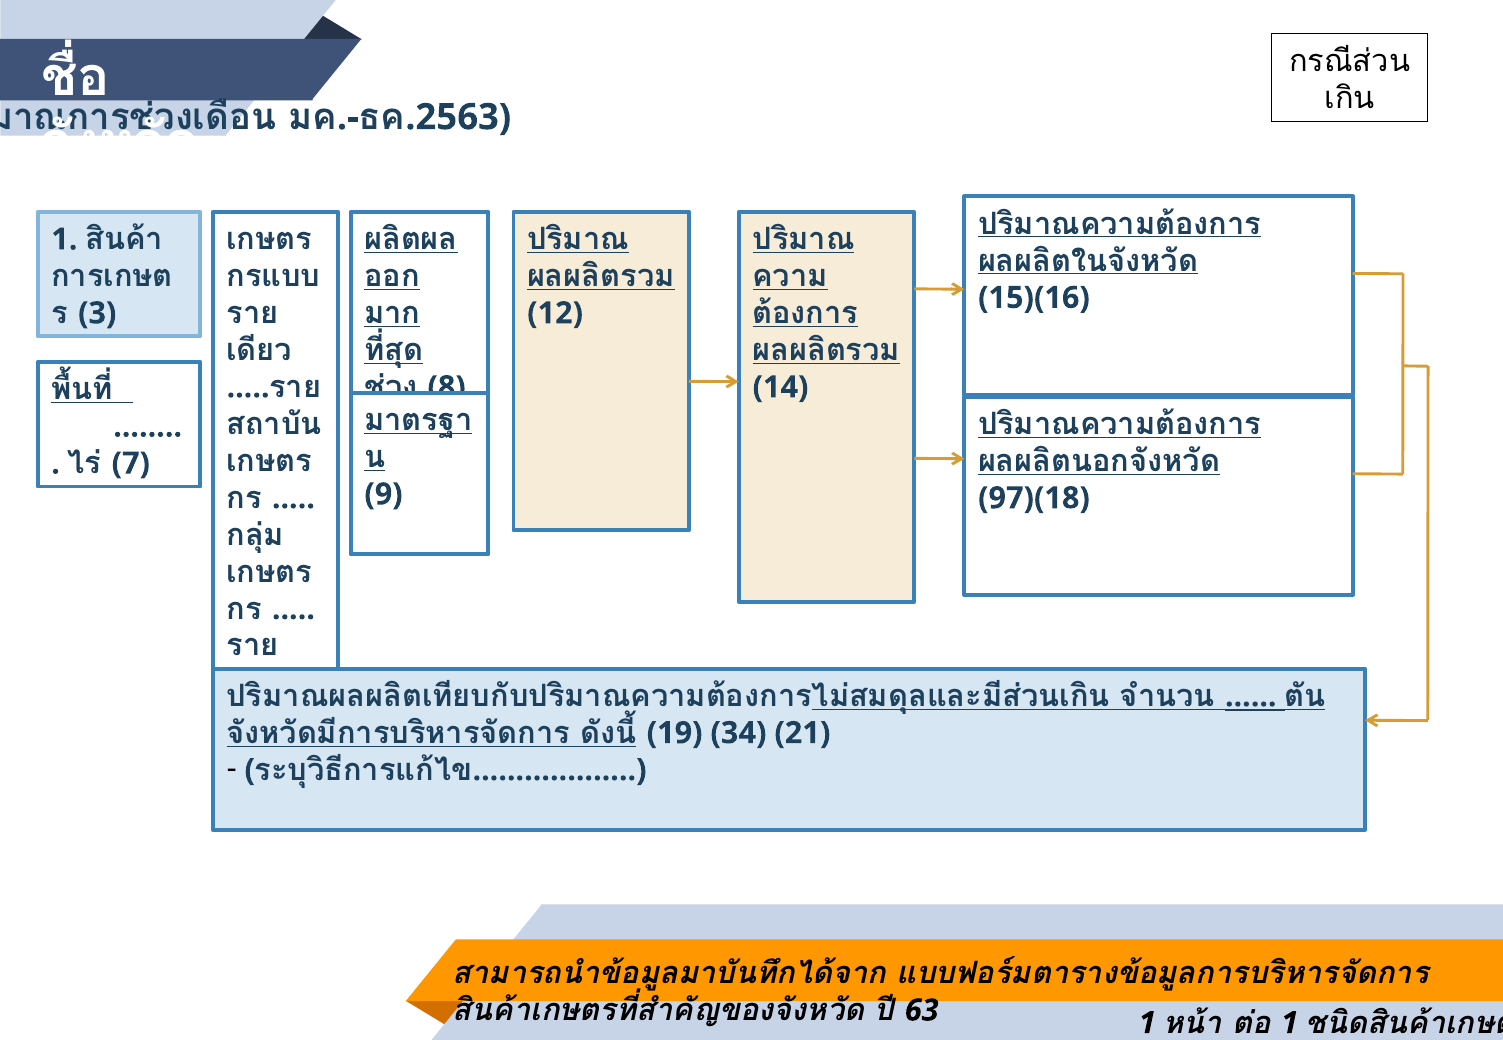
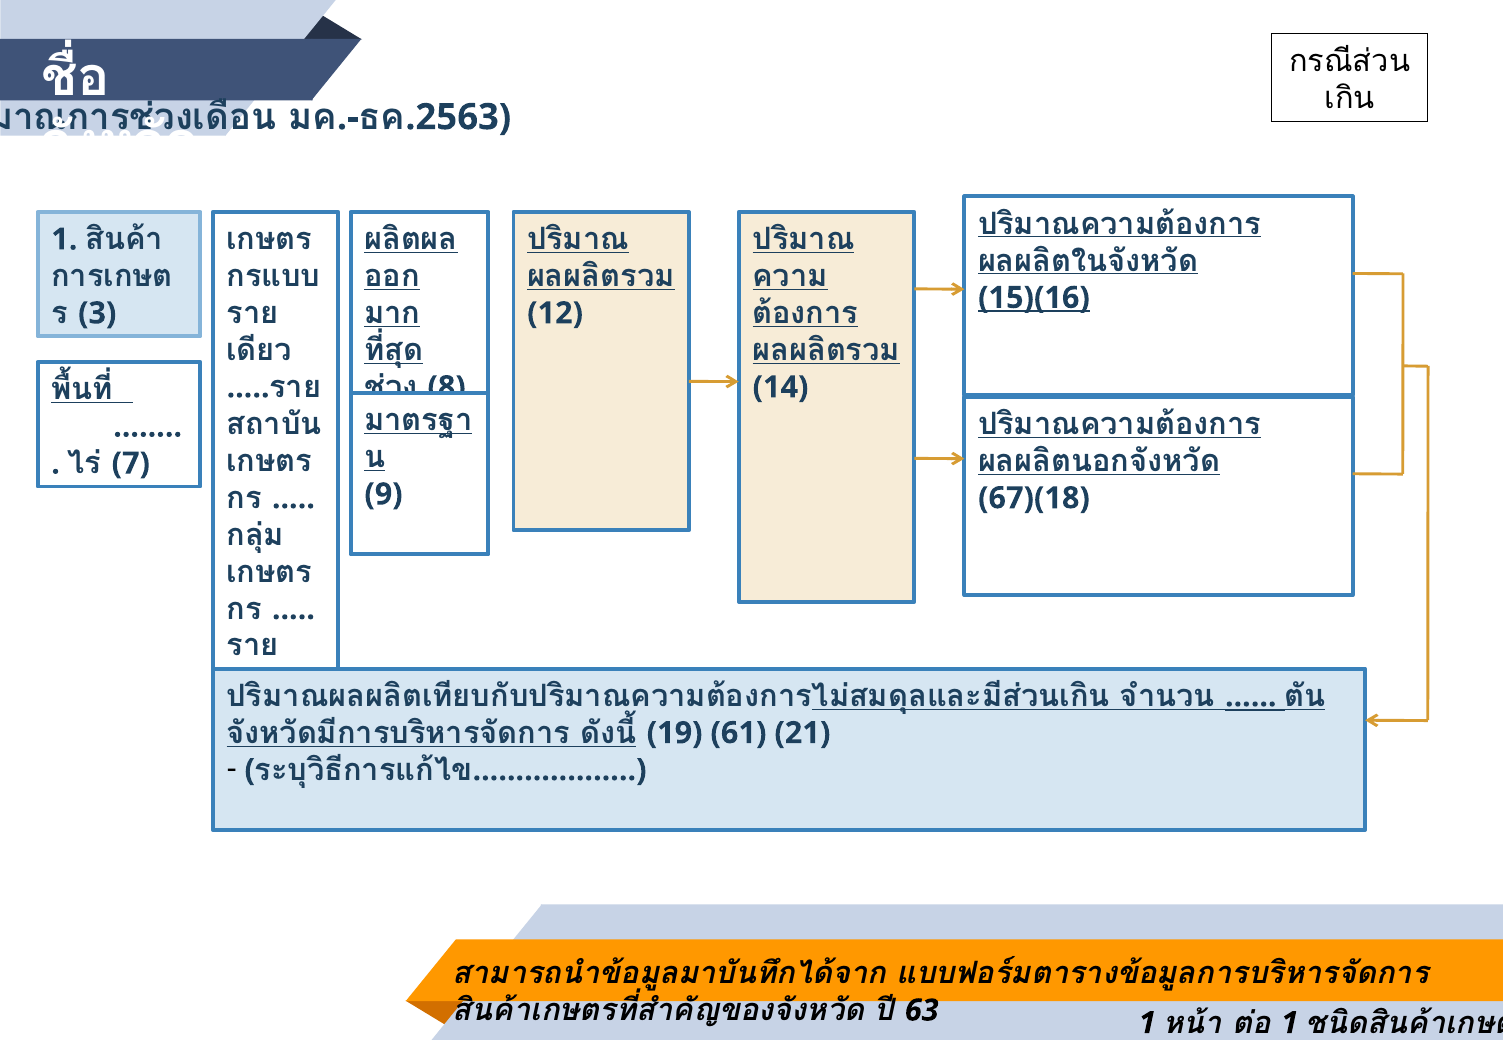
15)(16 underline: none -> present (1034, 298)
97)(18: 97)(18 -> 67)(18 (1034, 498)
34: 34 -> 61 (738, 733)
